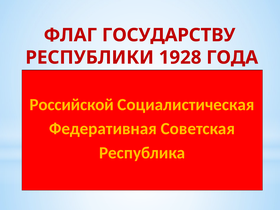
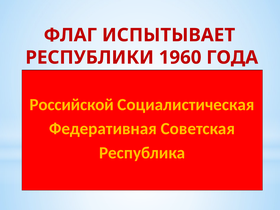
ГОСУДАРСТВУ: ГОСУДАРСТВУ -> ИСПЫТЫВАЕТ (169, 35)
1928: 1928 -> 1960 (180, 58)
